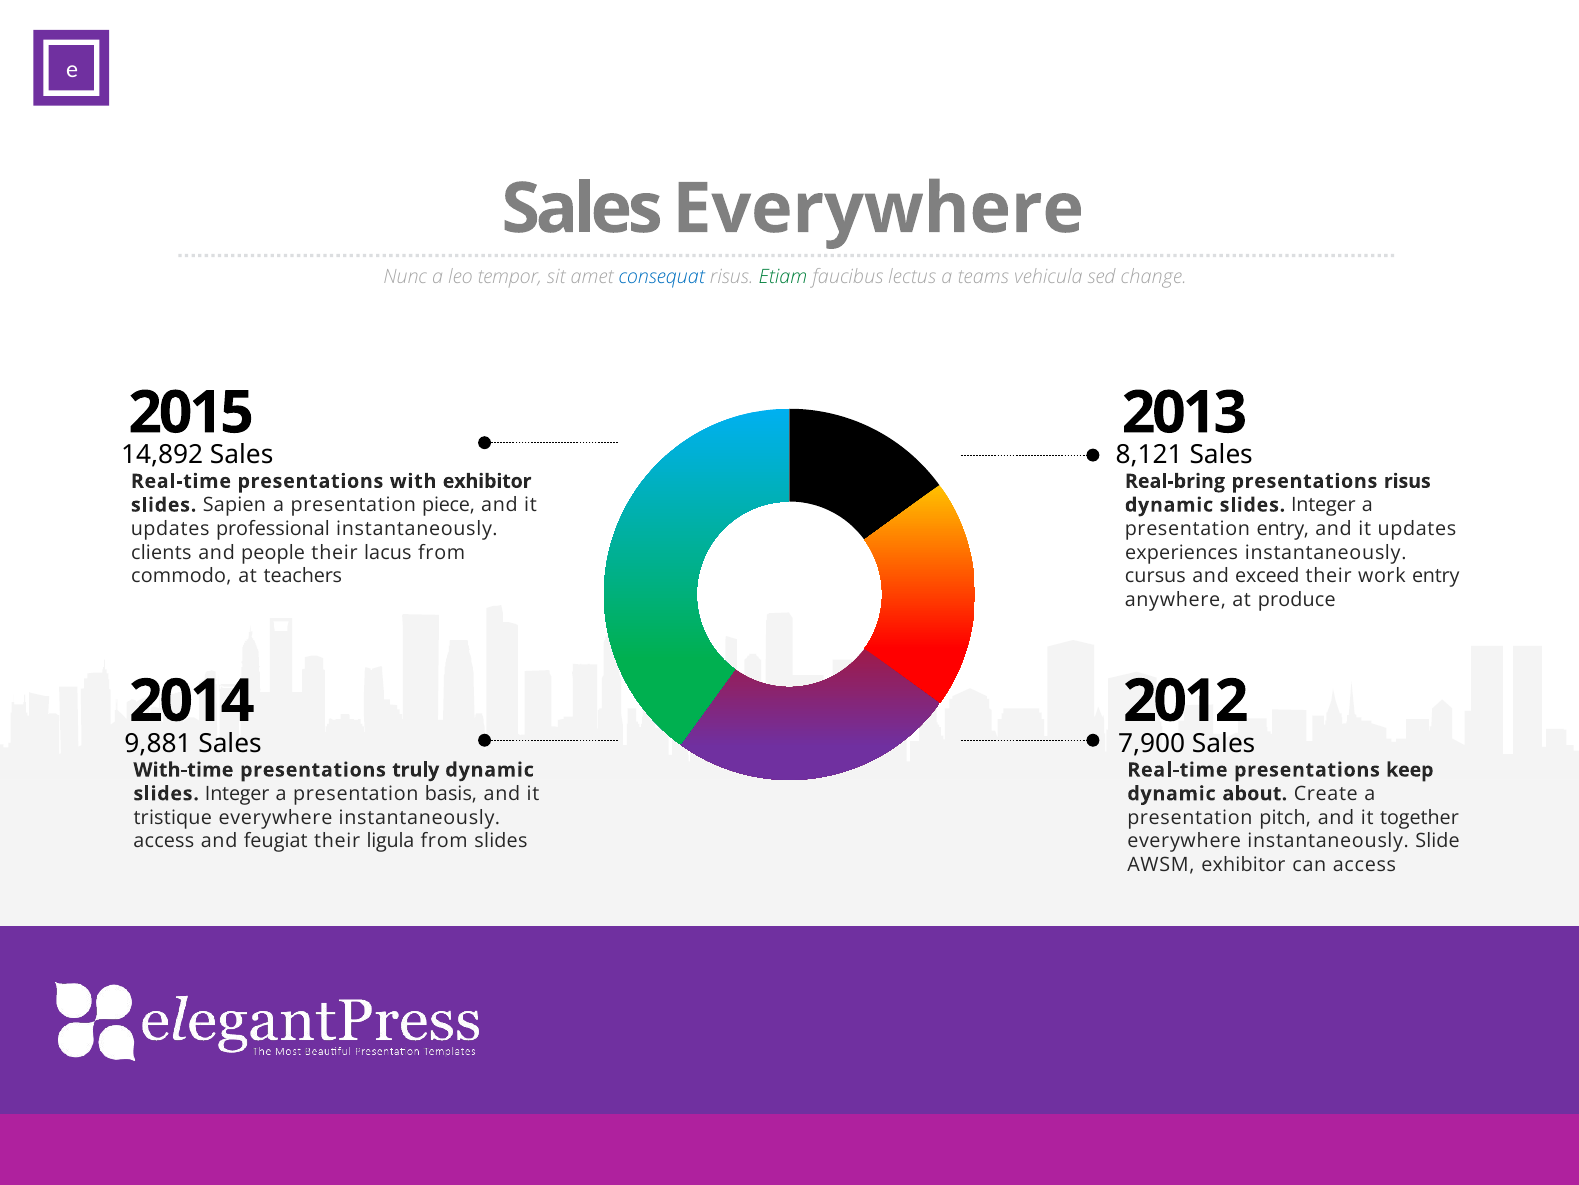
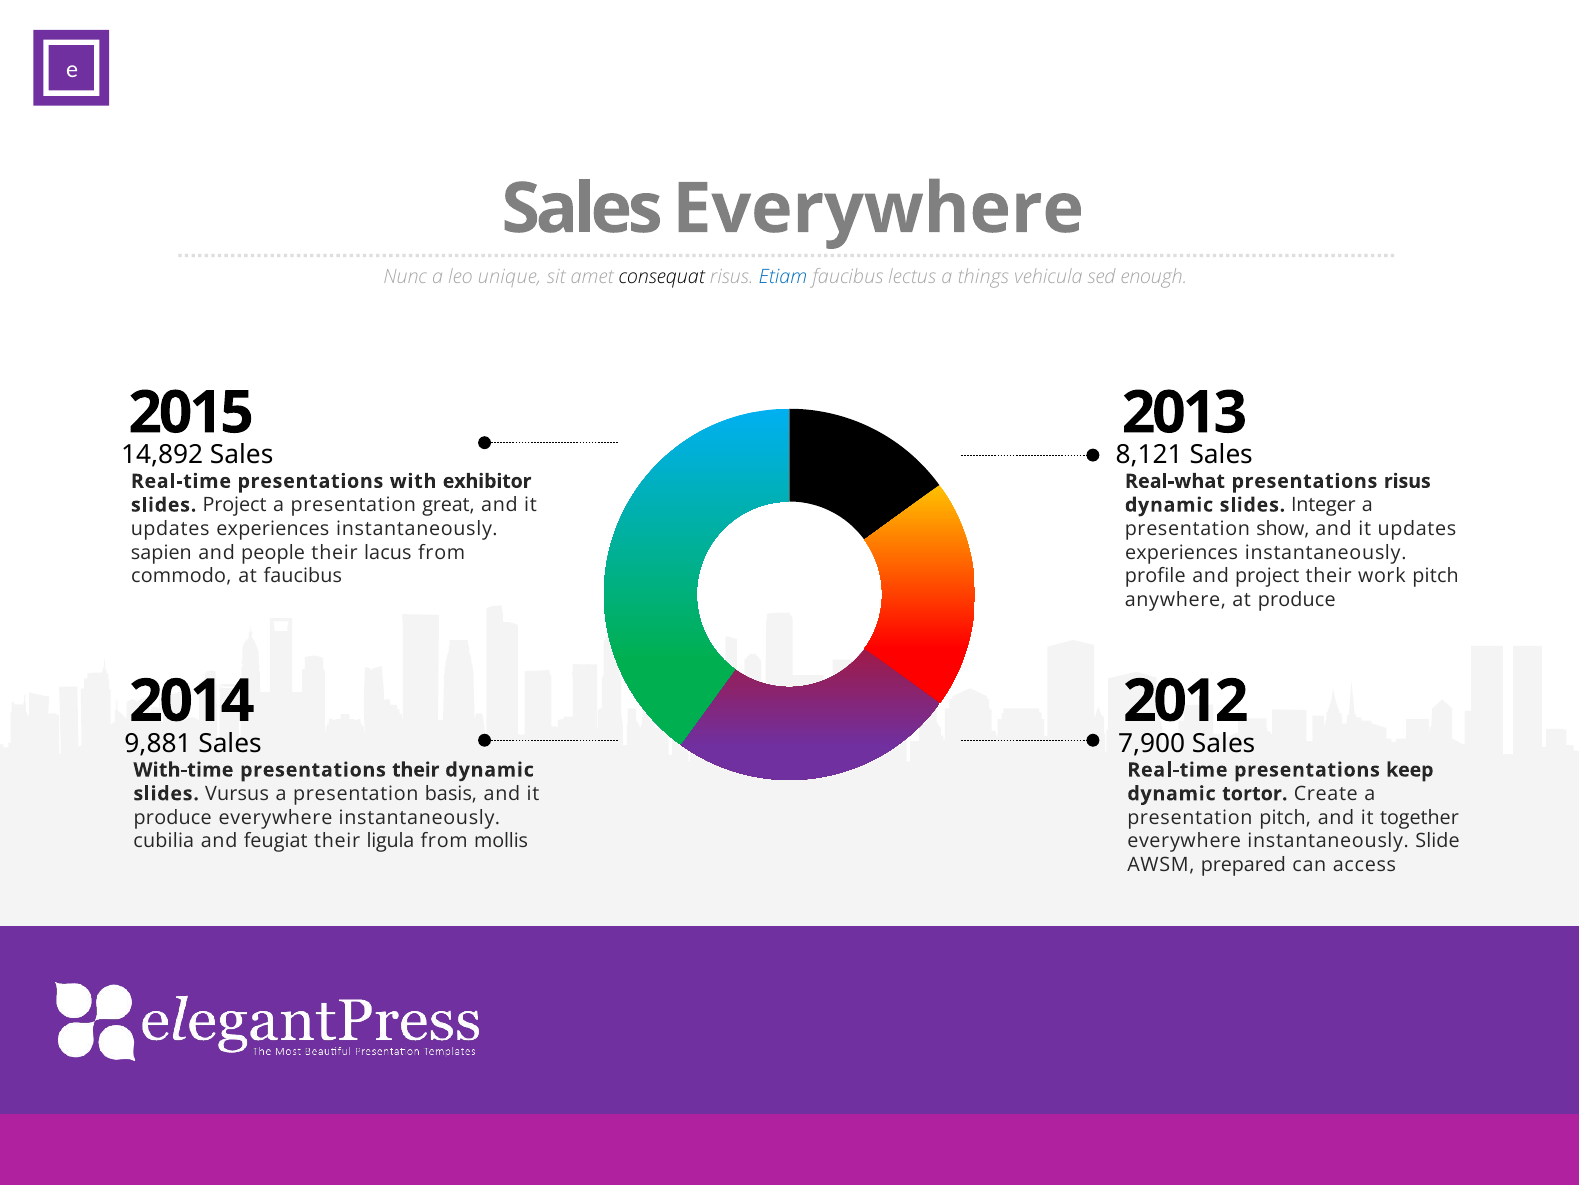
tempor: tempor -> unique (510, 277)
consequat colour: blue -> black (662, 277)
Etiam colour: green -> blue (783, 277)
teams: teams -> things (983, 277)
change: change -> enough (1154, 277)
Real-bring: Real-bring -> Real-what (1175, 481)
slides Sapien: Sapien -> Project (235, 505)
piece: piece -> great (448, 505)
professional: professional -> experiences (273, 528)
presentation entry: entry -> show (1283, 528)
clients: clients -> sapien (161, 552)
at teachers: teachers -> faucibus (303, 576)
cursus: cursus -> profile (1155, 576)
and exceed: exceed -> project (1267, 576)
work entry: entry -> pitch (1436, 576)
presentations truly: truly -> their (416, 769)
Integer: Integer -> Vursus (237, 793)
about: about -> tortor (1255, 793)
tristique: tristique -> produce (173, 817)
access: access -> cubilia (164, 841)
from slides: slides -> mollis (501, 841)
AWSM exhibitor: exhibitor -> prepared (1243, 864)
